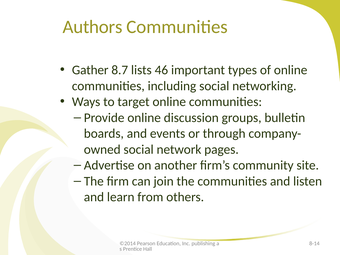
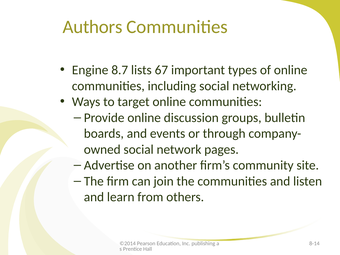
Gather: Gather -> Engine (90, 70)
46: 46 -> 67 (161, 70)
